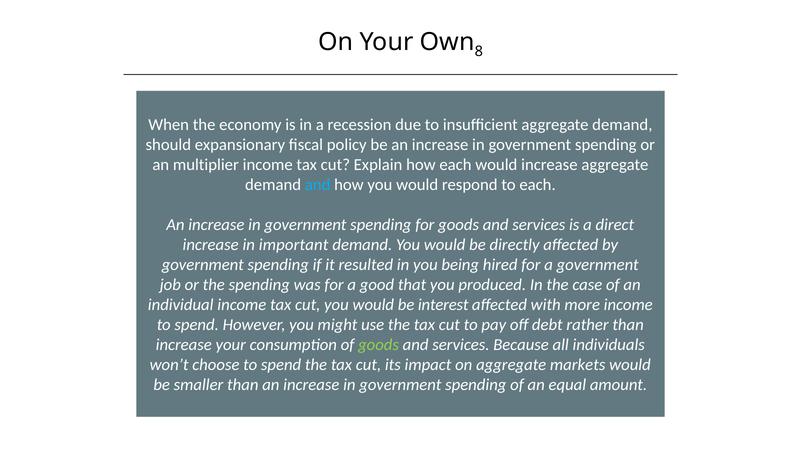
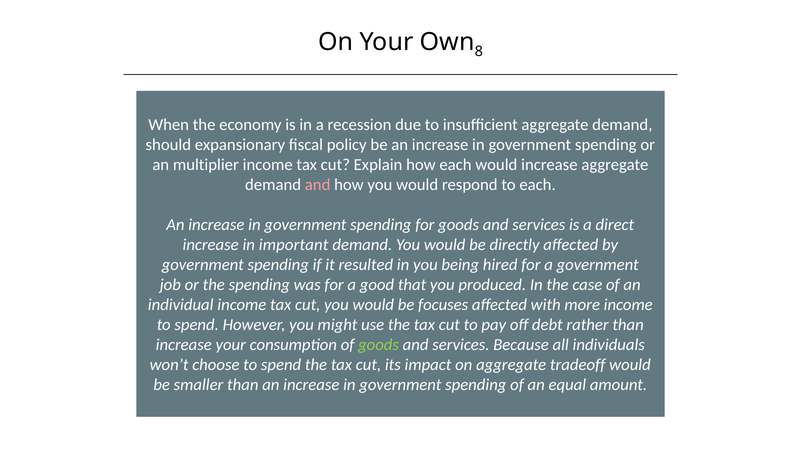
and colour: light blue -> pink (318, 185)
interest: interest -> focuses (443, 305)
markets: markets -> tradeoff (578, 365)
